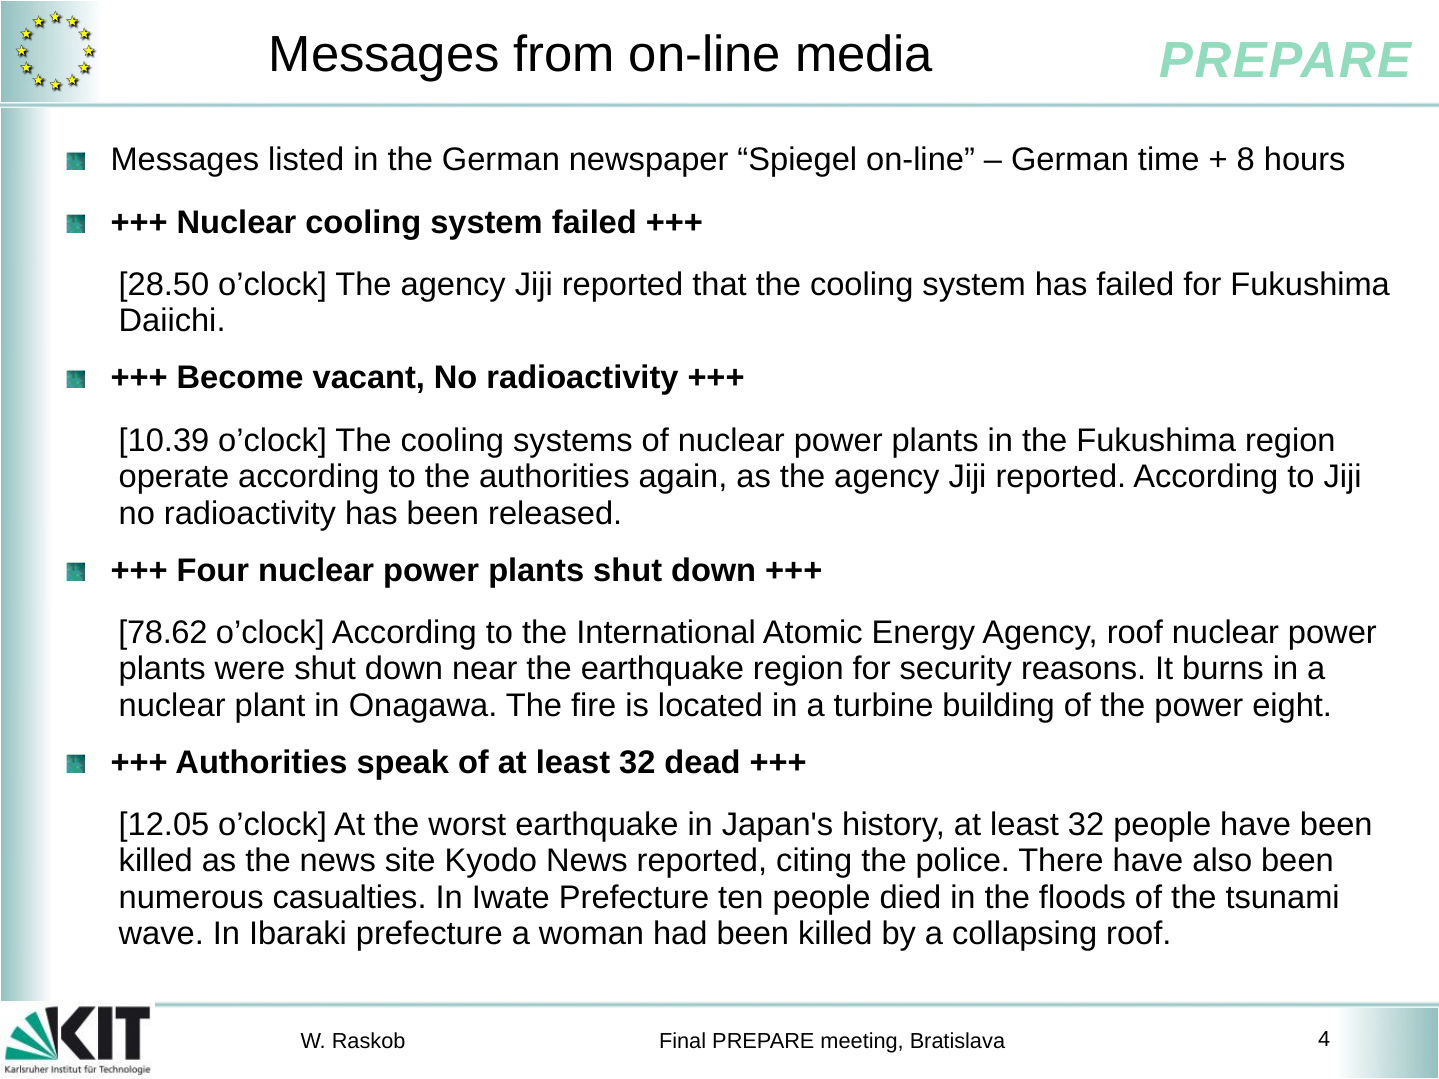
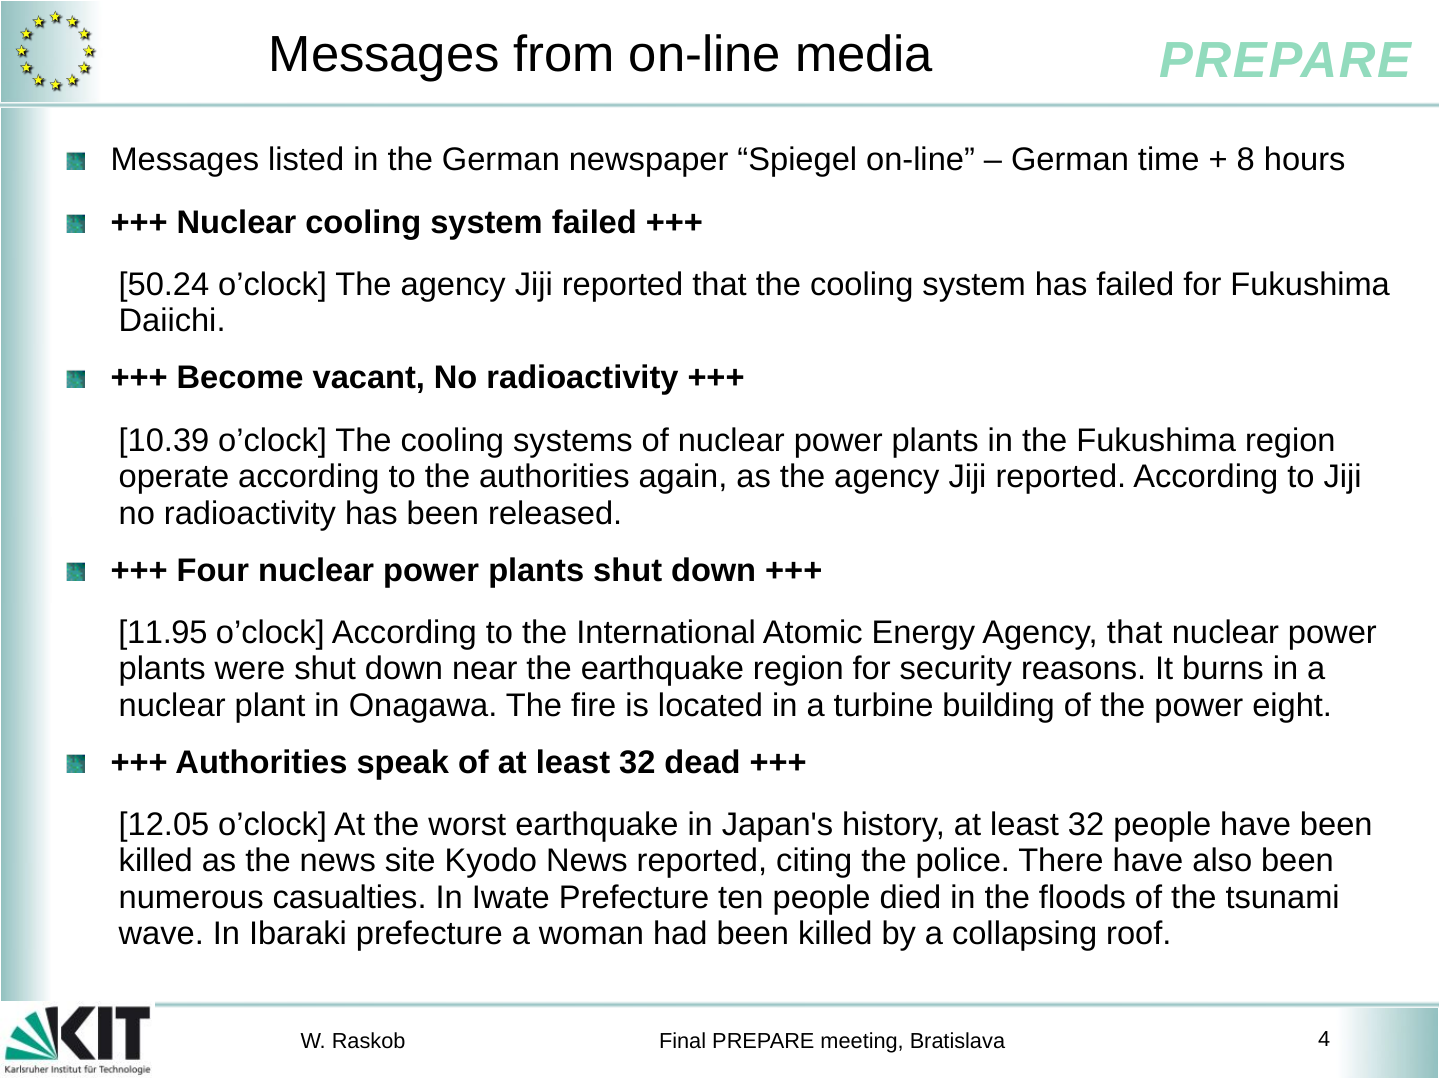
28.50: 28.50 -> 50.24 (164, 285)
78.62: 78.62 -> 11.95 (163, 633)
Agency roof: roof -> that (1135, 633)
